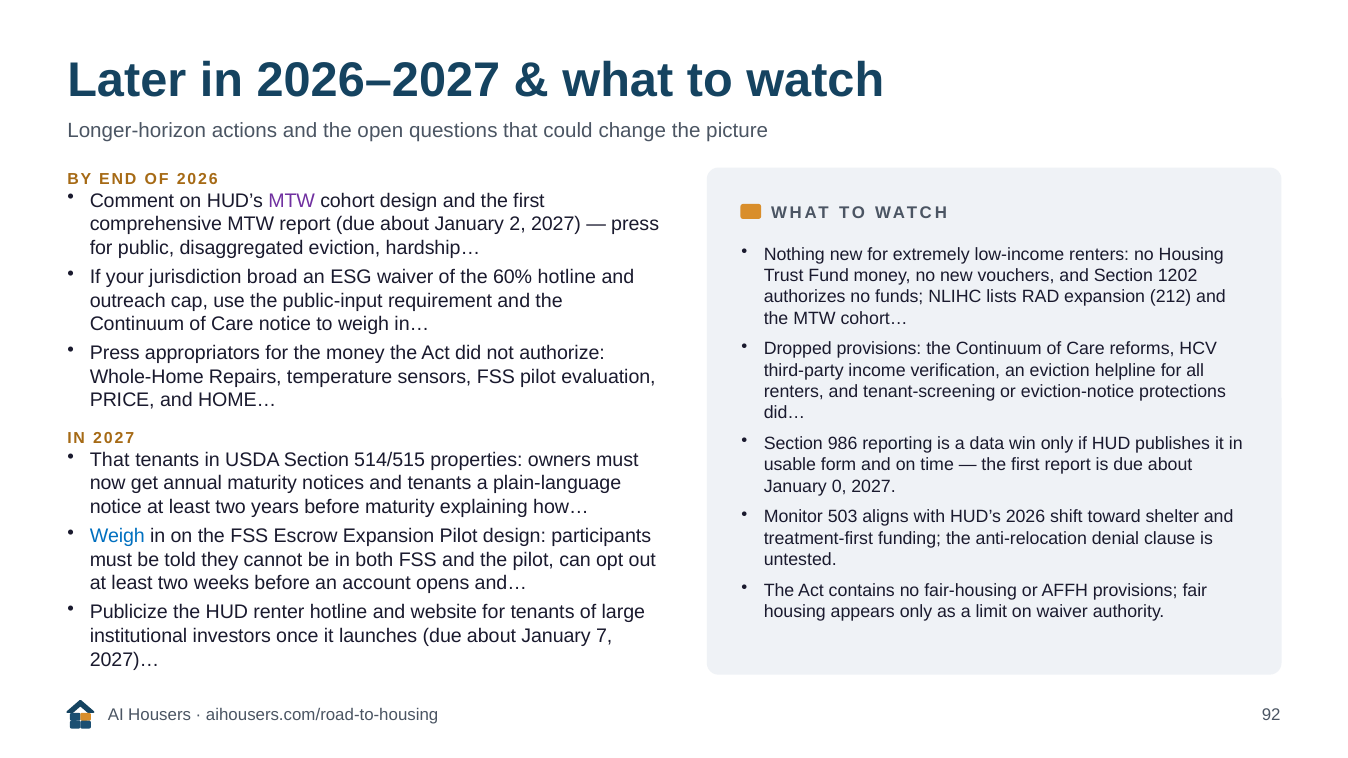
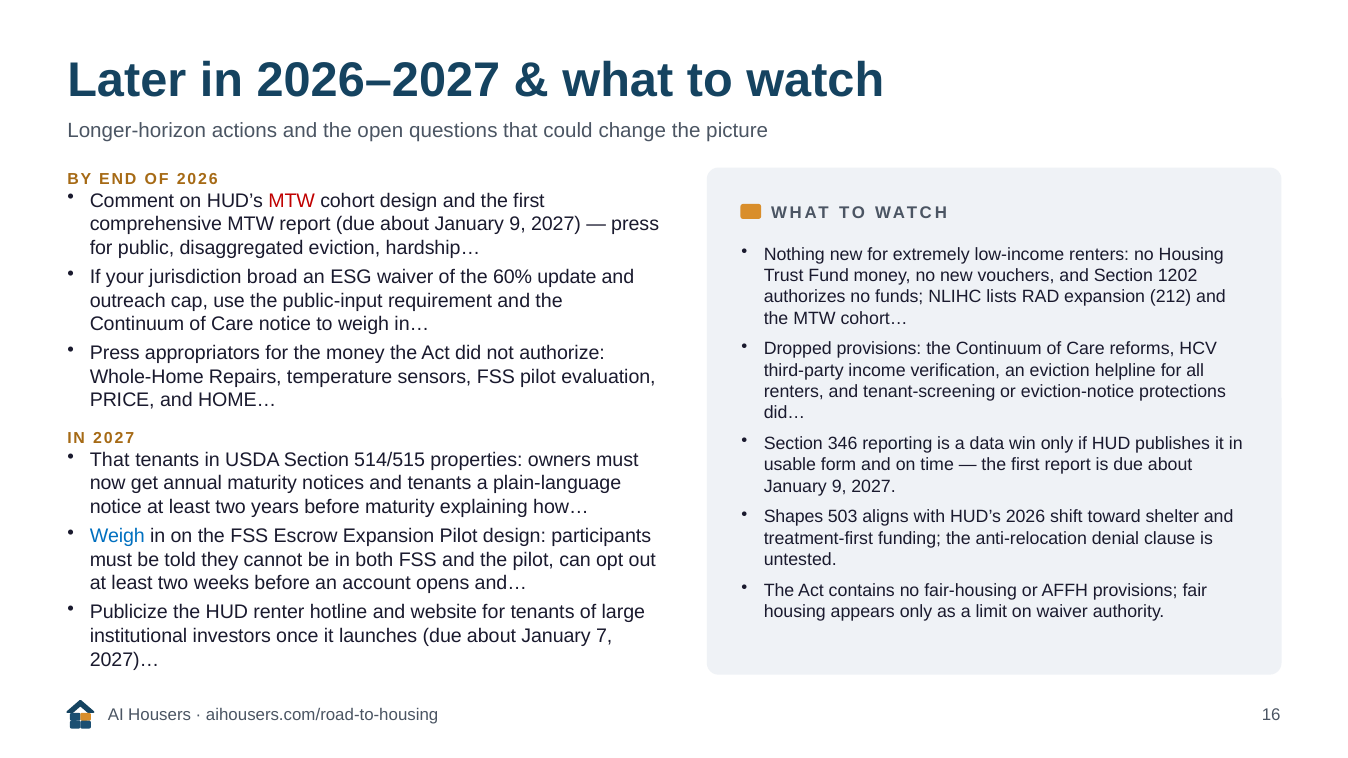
MTW colour: purple -> red (292, 201)
2: 2 -> 9 (518, 224)
60% hotline: hotline -> update (567, 277)
986: 986 -> 346 (843, 444)
0: 0 -> 9 (839, 487)
Monitor: Monitor -> Shapes (793, 517)
92: 92 -> 16 (1271, 716)
